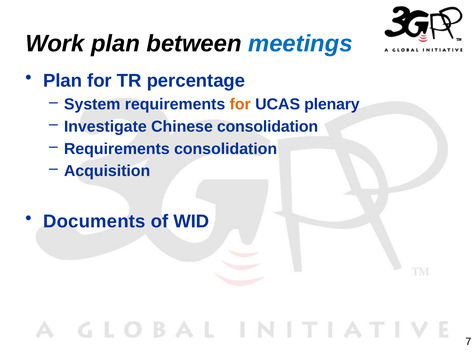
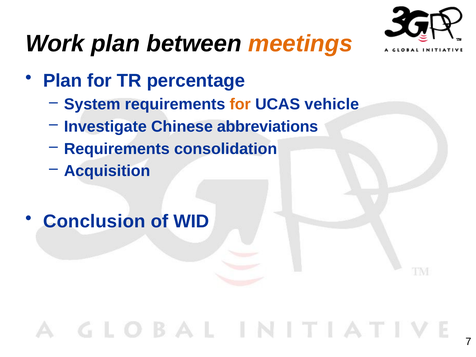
meetings colour: blue -> orange (300, 44)
plenary: plenary -> vehicle (332, 104)
Chinese consolidation: consolidation -> abbreviations (268, 127)
Documents: Documents -> Conclusion (94, 221)
